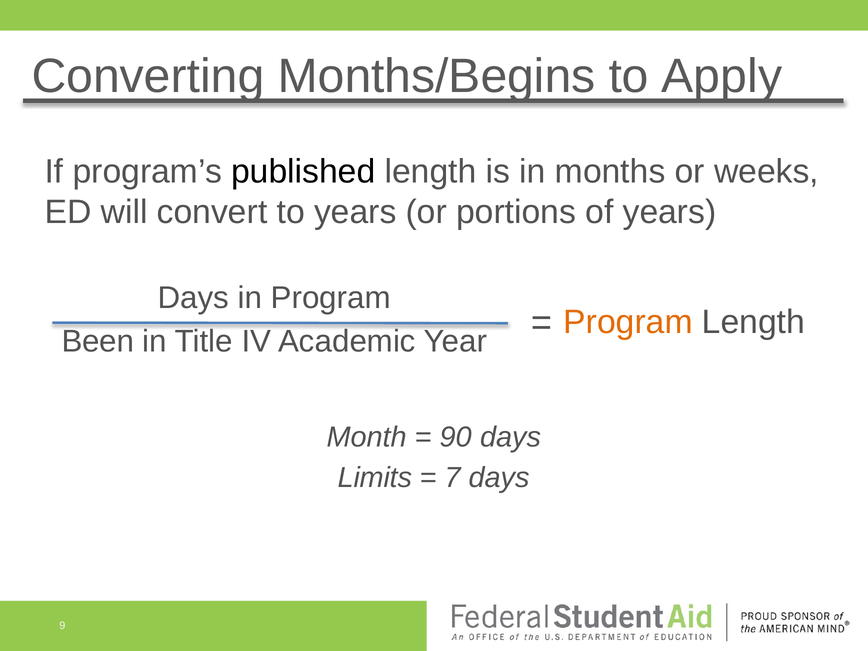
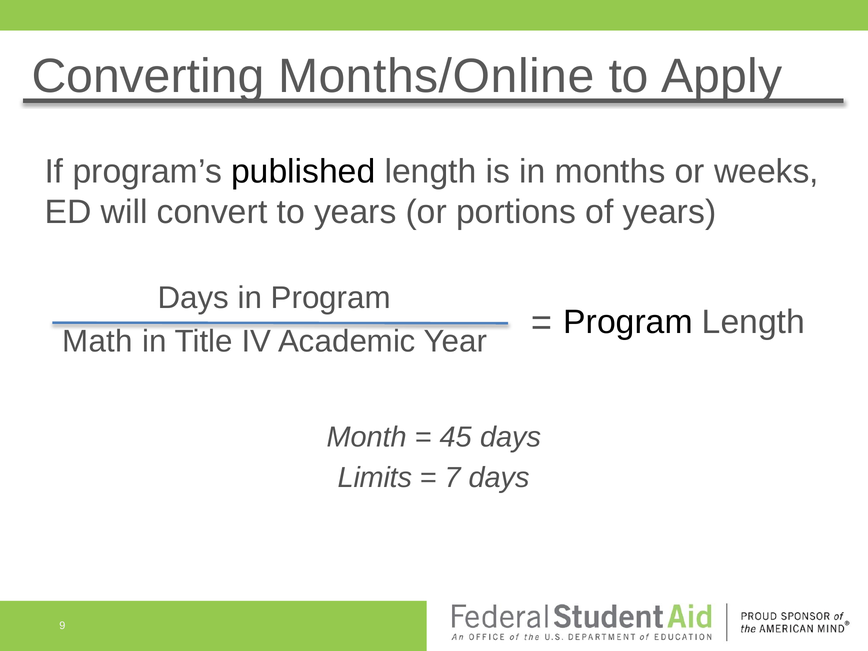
Months/Begins: Months/Begins -> Months/Online (436, 76)
Program colour: orange -> black (628, 322)
Been: Been -> Math (98, 342)
90: 90 -> 45 (456, 437)
